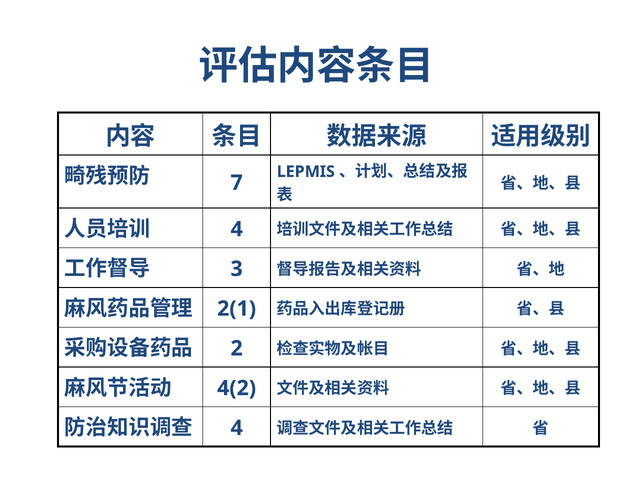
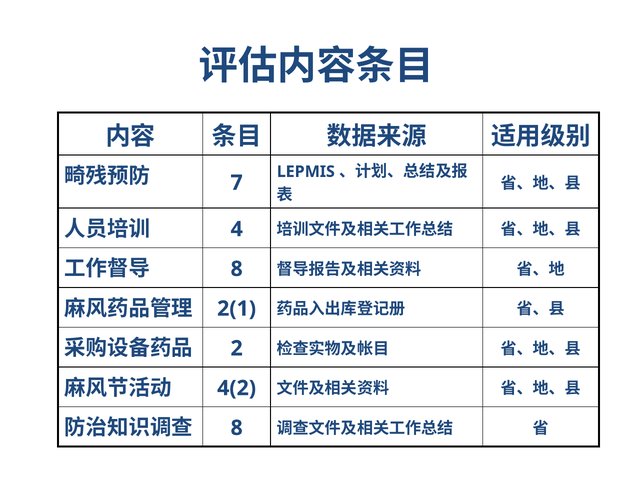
3: 3 -> 8 (237, 269)
4: 4 -> 8 (237, 427)
